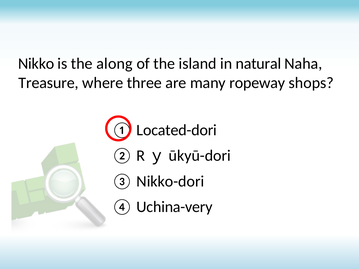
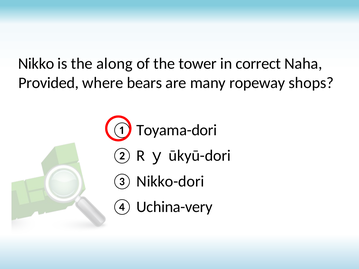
island: island -> tower (198, 64)
natural: natural -> correct (258, 64)
Treasure: Treasure -> Provided (49, 83)
three: three -> bears (144, 83)
Located-dori: Located-dori -> Toyama-dori (177, 130)
